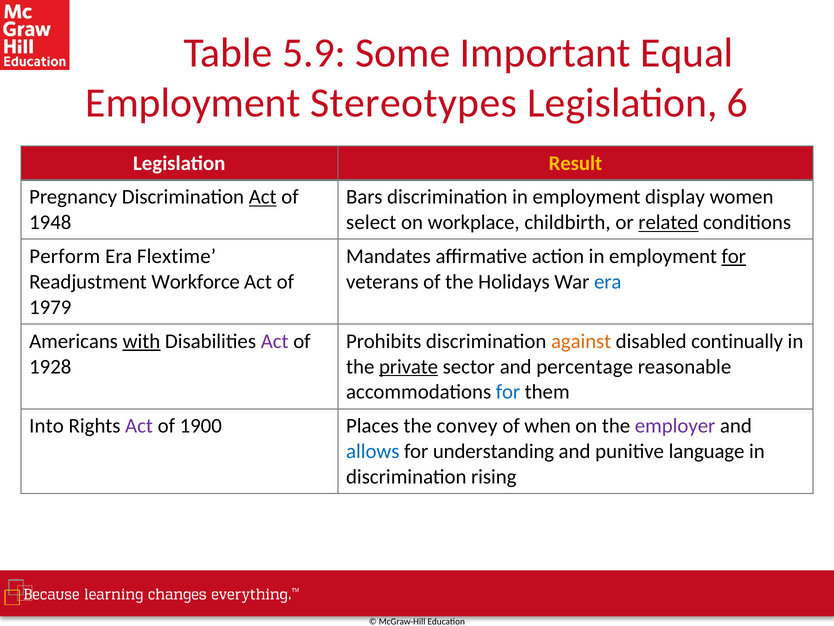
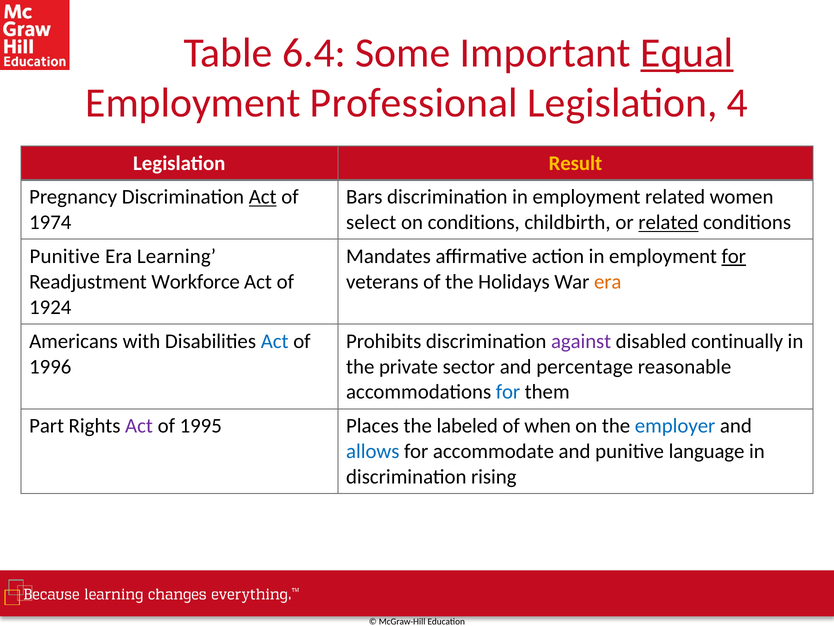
5.9: 5.9 -> 6.4 (314, 53)
Equal underline: none -> present (687, 53)
Stereotypes: Stereotypes -> Professional (414, 103)
6: 6 -> 4 (738, 103)
employment display: display -> related (675, 197)
1948: 1948 -> 1974 (50, 222)
on workplace: workplace -> conditions (474, 222)
Perform: Perform -> Punitive (65, 256)
Flextime: Flextime -> Learning (176, 256)
era colour: blue -> orange (608, 282)
1979: 1979 -> 1924 (50, 307)
with underline: present -> none (141, 341)
Act colour: purple -> blue (275, 341)
against colour: orange -> purple (581, 341)
1928: 1928 -> 1996 (50, 366)
private underline: present -> none (409, 366)
Into: Into -> Part (47, 426)
1900: 1900 -> 1995 (201, 426)
convey: convey -> labeled (467, 426)
employer colour: purple -> blue (675, 426)
understanding: understanding -> accommodate (493, 451)
